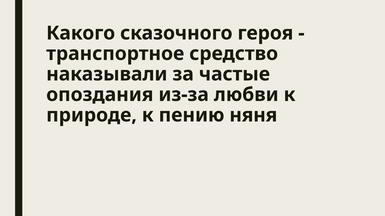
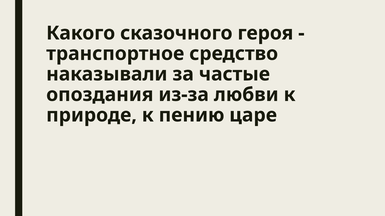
няня: няня -> царе (253, 115)
